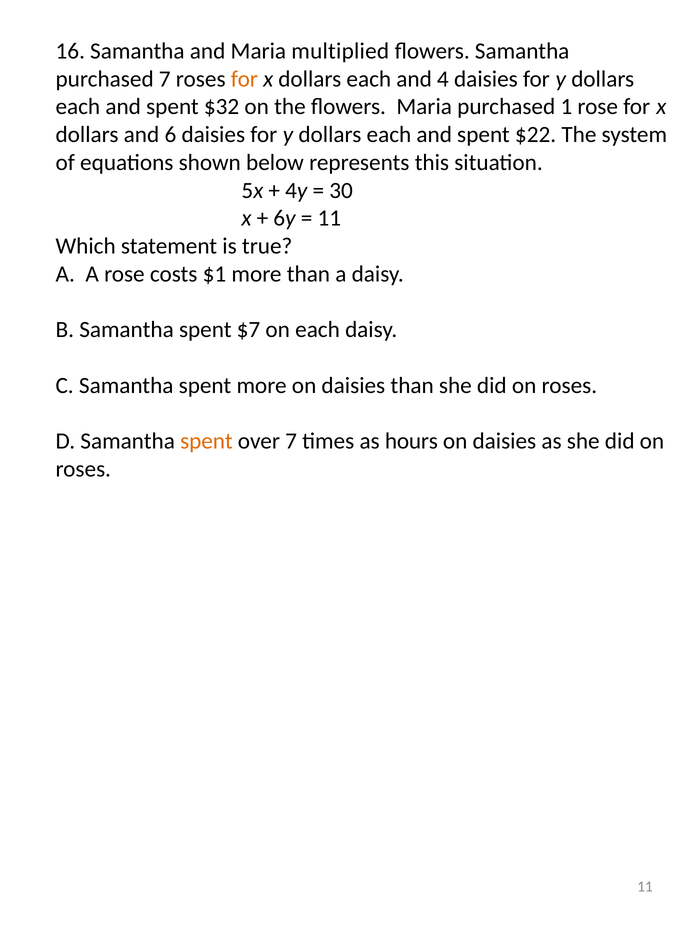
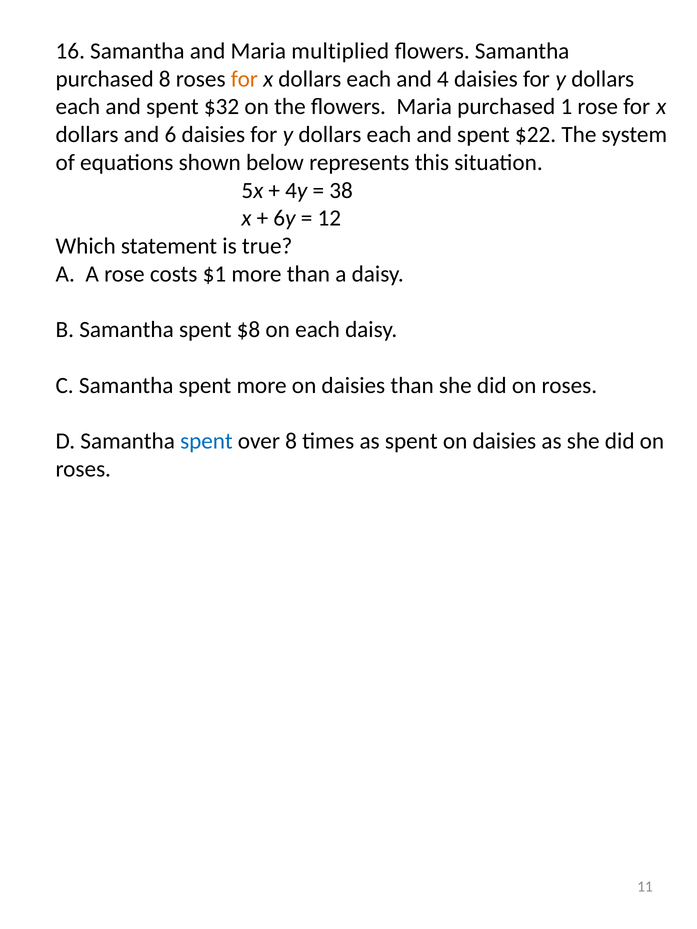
purchased 7: 7 -> 8 (165, 79)
30: 30 -> 38 (341, 190)
11: 11 -> 12 (329, 218)
$7: $7 -> $8 (248, 330)
spent colour: orange -> blue (206, 441)
over 7: 7 -> 8 (291, 441)
as hours: hours -> spent (411, 441)
